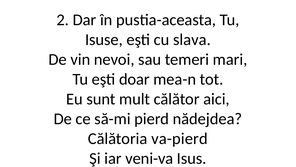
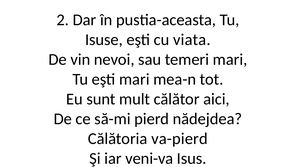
slava: slava -> viata (192, 40)
eşti doar: doar -> mari (134, 79)
